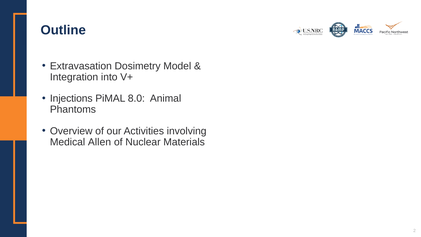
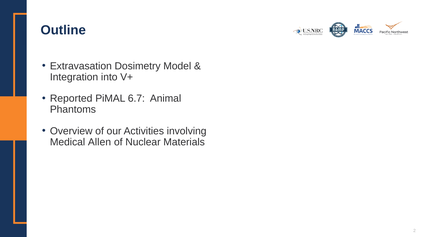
Injections: Injections -> Reported (71, 98)
8.0: 8.0 -> 6.7 (136, 98)
